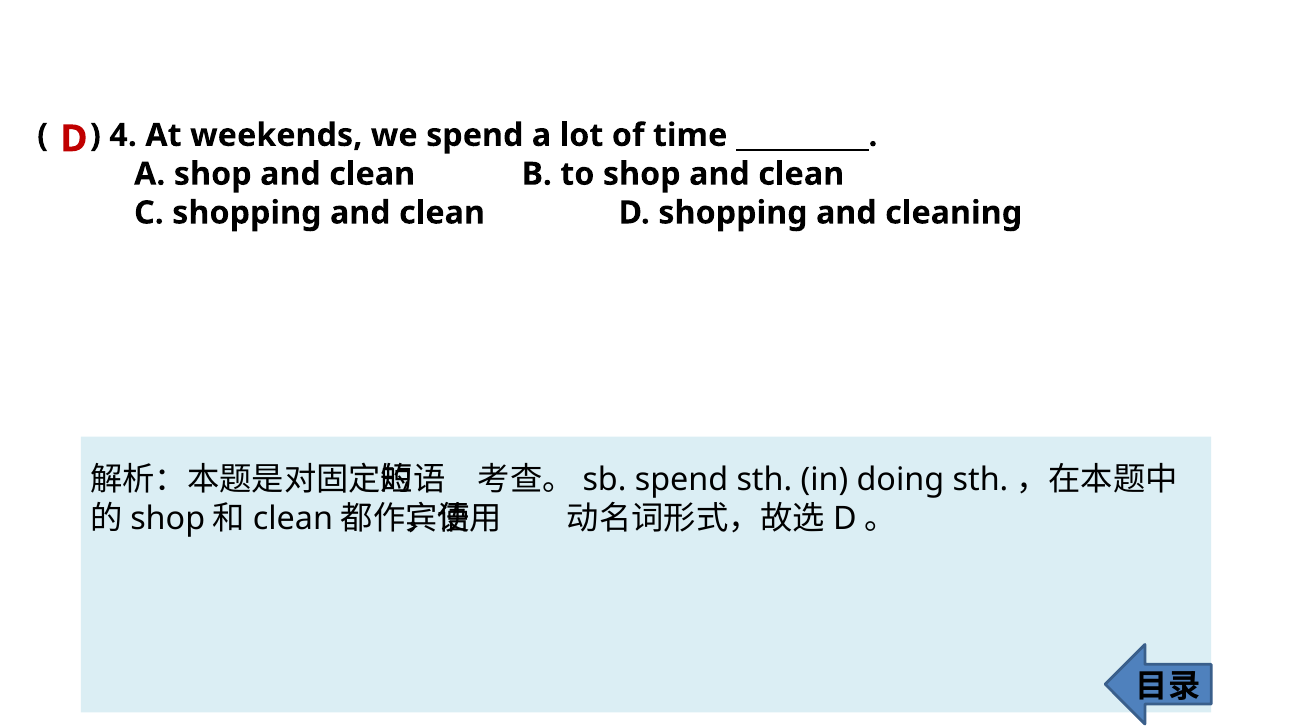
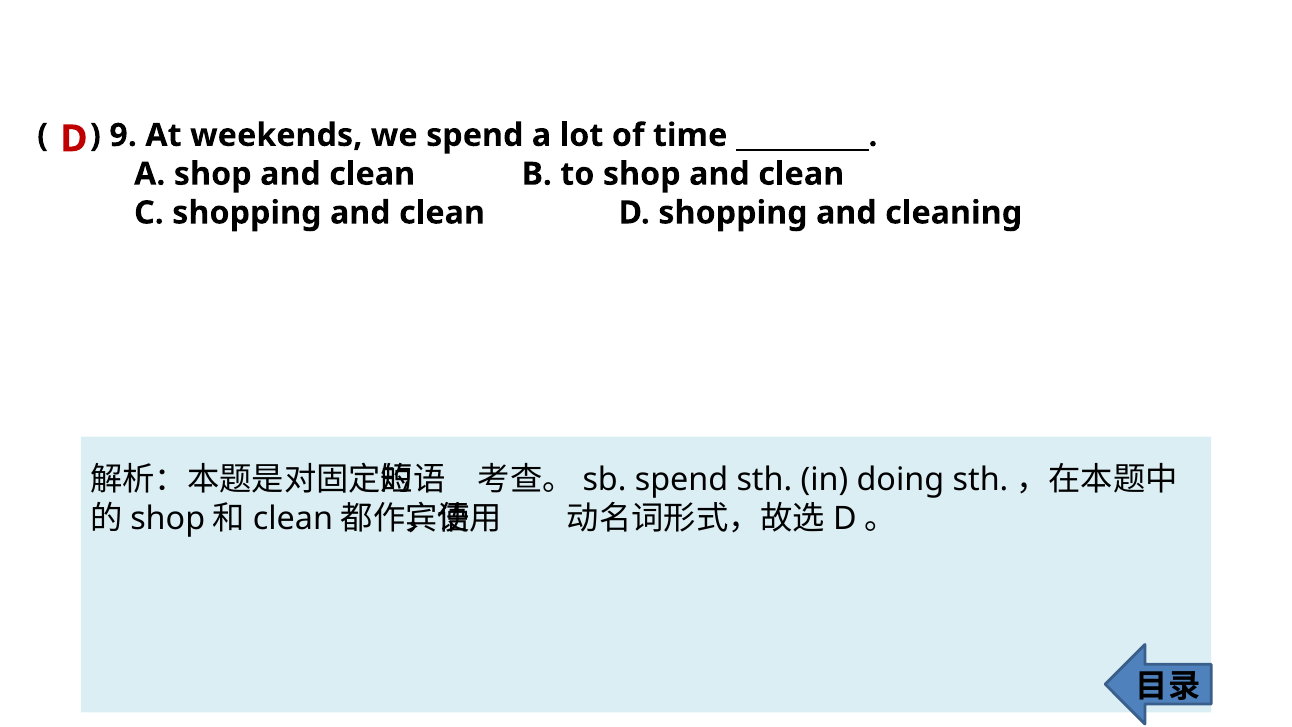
4: 4 -> 9 (123, 135)
